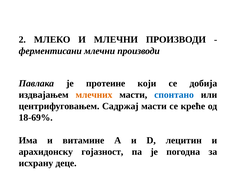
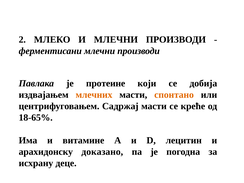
спонтано colour: blue -> orange (174, 95)
18-69%: 18-69% -> 18-65% (36, 118)
гојазност: гојазност -> доказано (102, 152)
